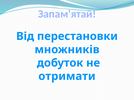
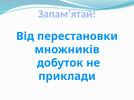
отримати: отримати -> приклади (67, 77)
